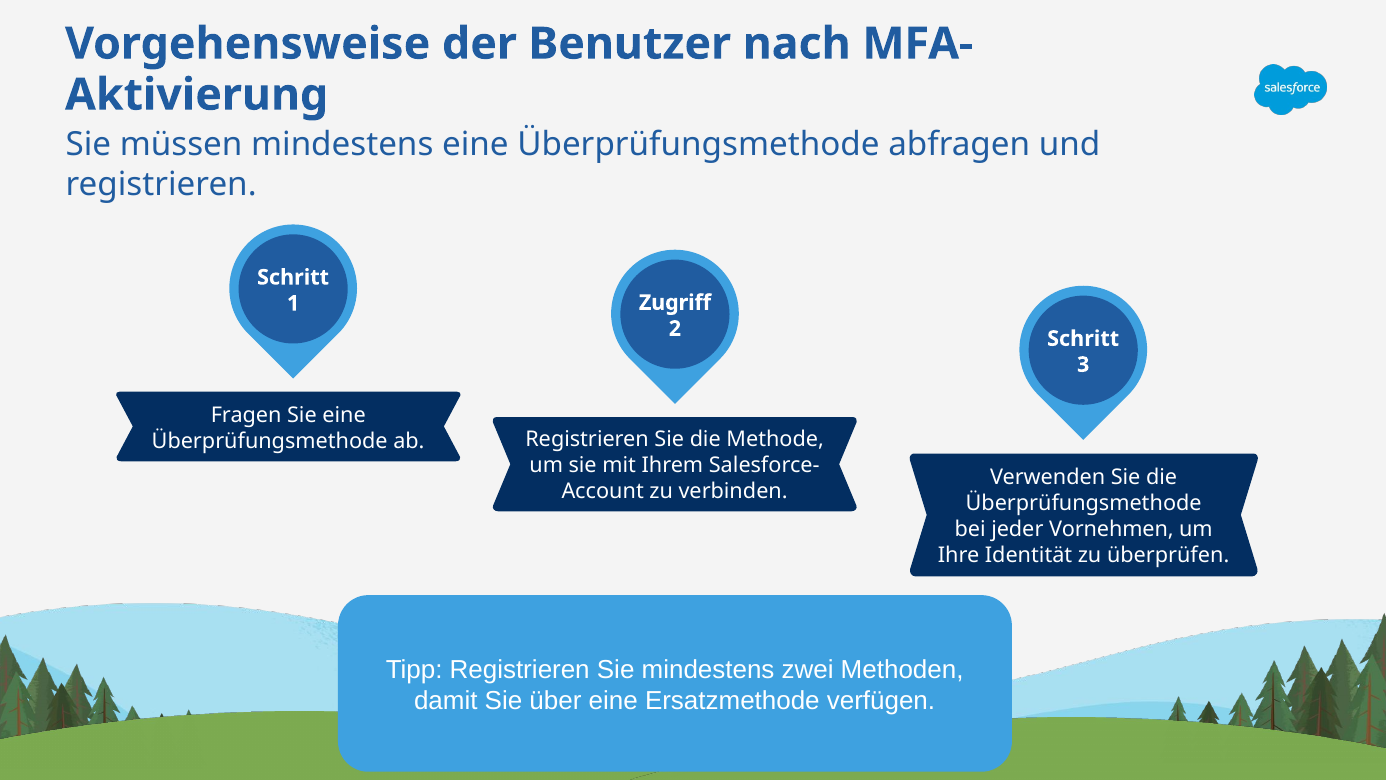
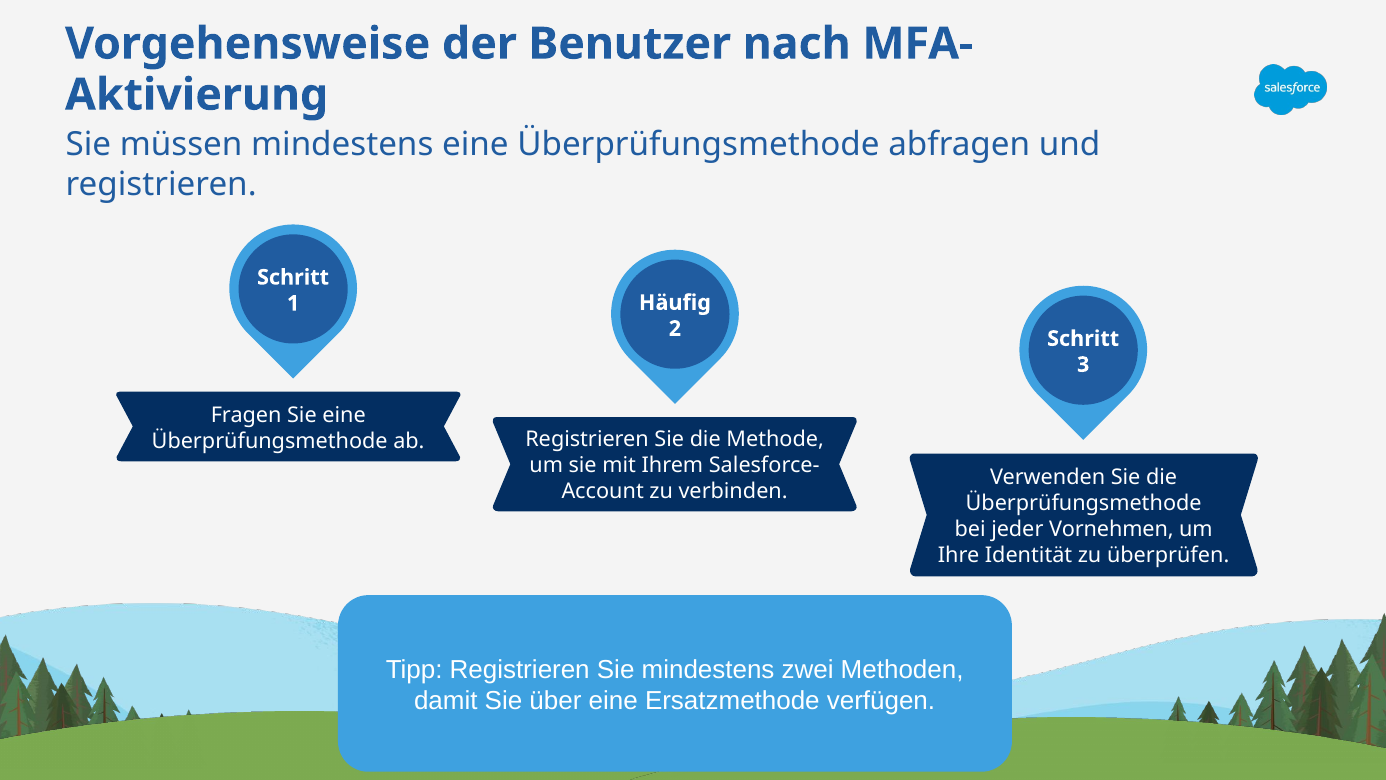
Zugriff: Zugriff -> Häufig (675, 303)
